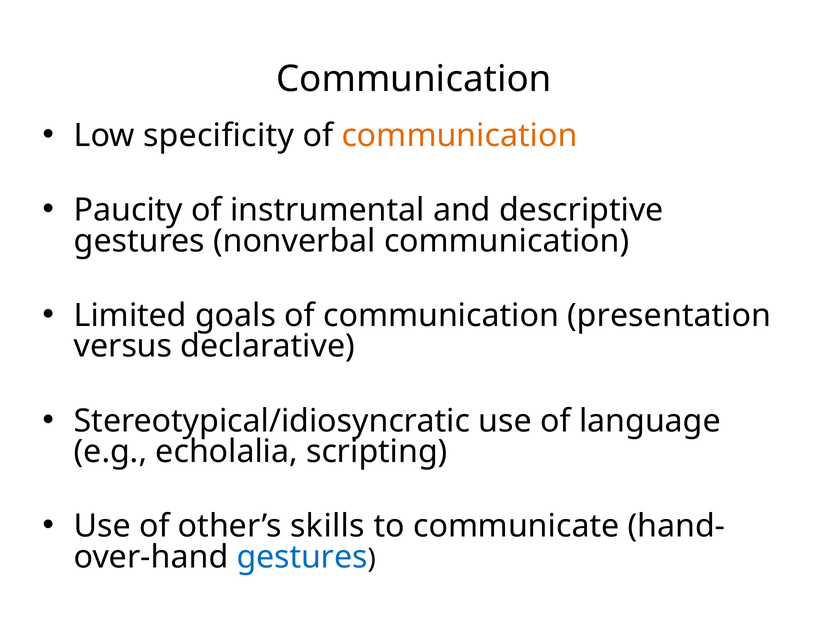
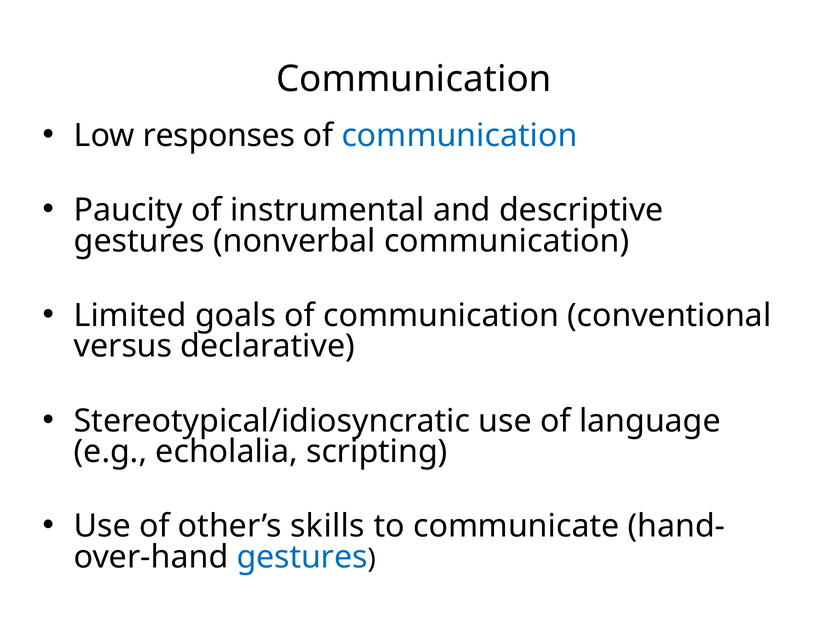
specificity: specificity -> responses (219, 135)
communication colour: orange -> blue (459, 135)
presentation: presentation -> conventional (669, 315)
